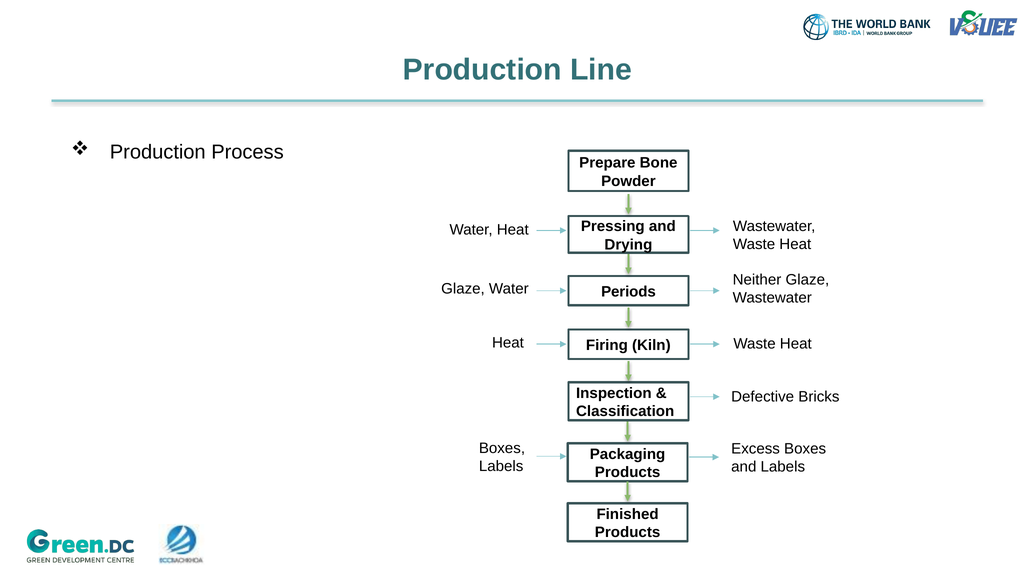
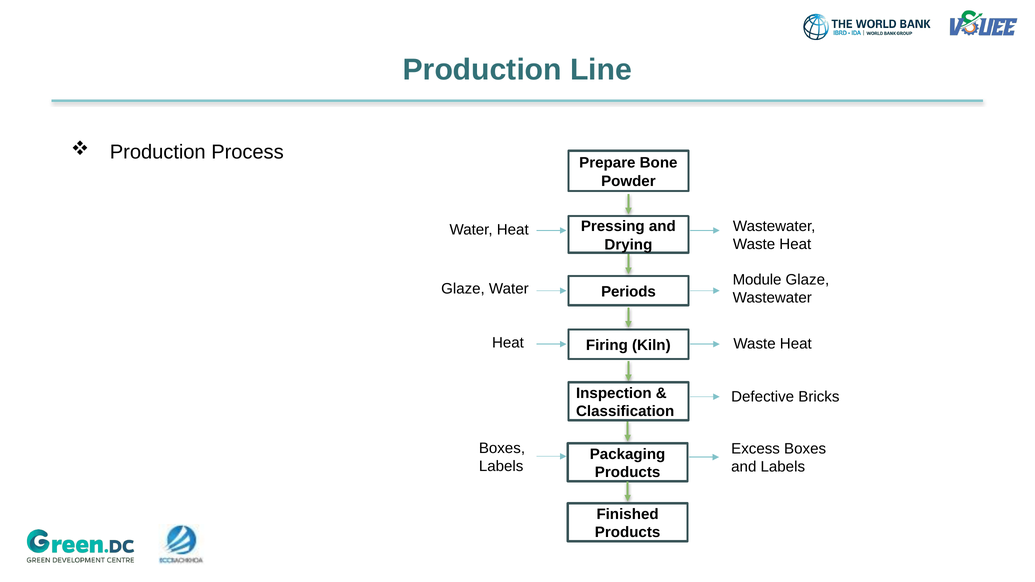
Neither: Neither -> Module (757, 280)
